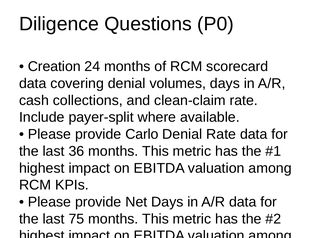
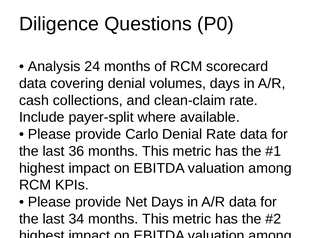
Creation: Creation -> Analysis (54, 67)
75: 75 -> 34 (76, 219)
